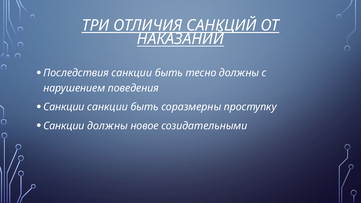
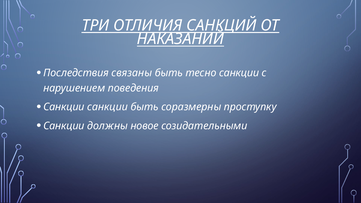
Последствия санкции: санкции -> связаны (132, 73)
тесно должны: должны -> санкции (239, 73)
